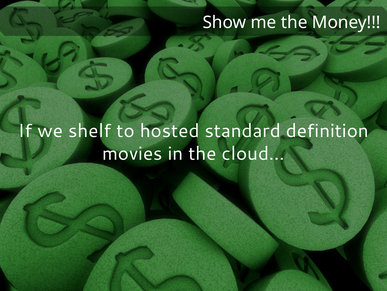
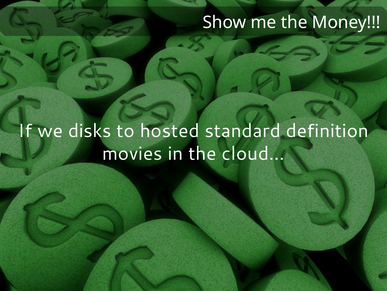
shelf: shelf -> disks (90, 131)
